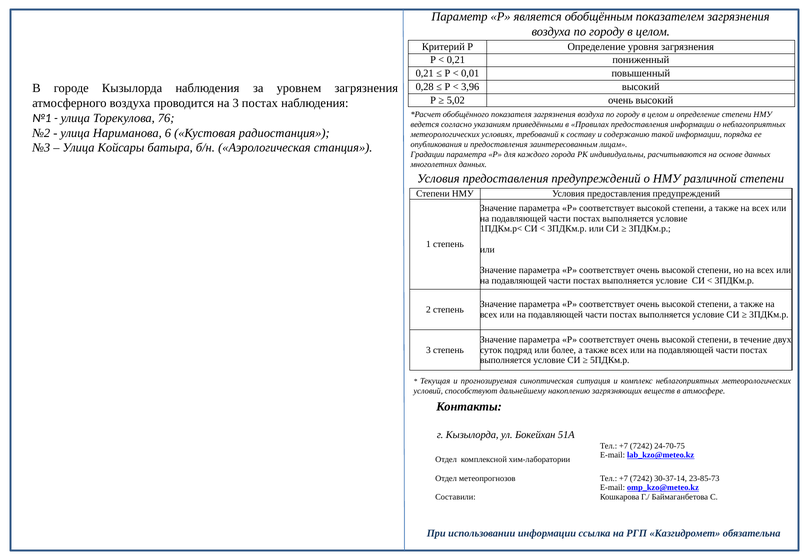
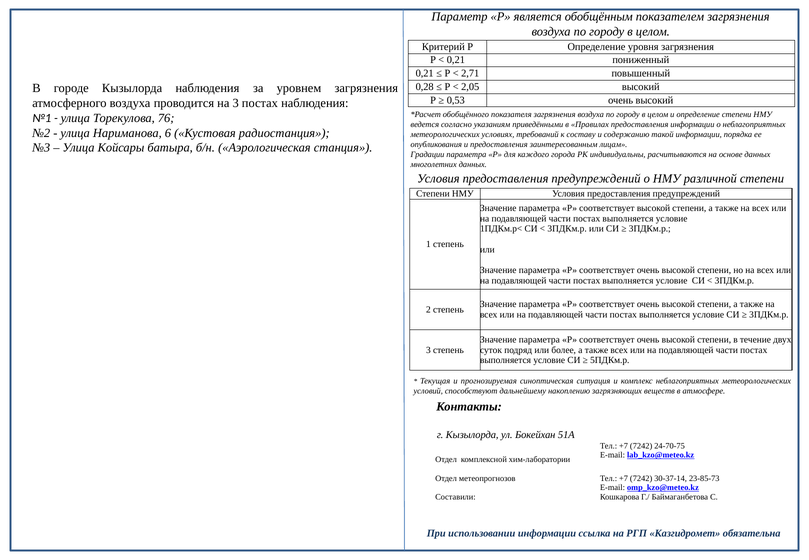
0,01: 0,01 -> 2,71 (470, 73)
3,96: 3,96 -> 2,05 (470, 87)
5,02: 5,02 -> 0,53 (456, 100)
